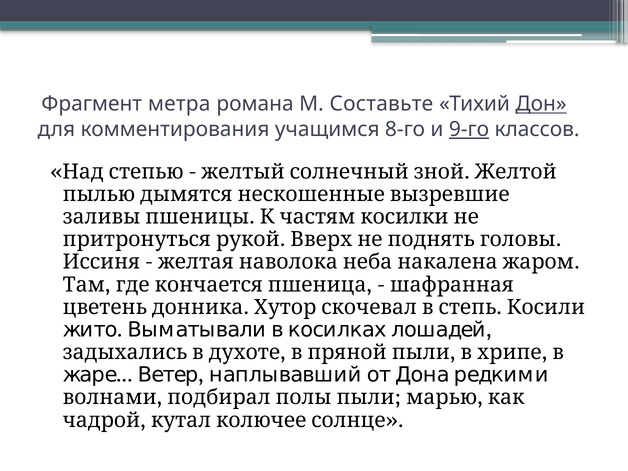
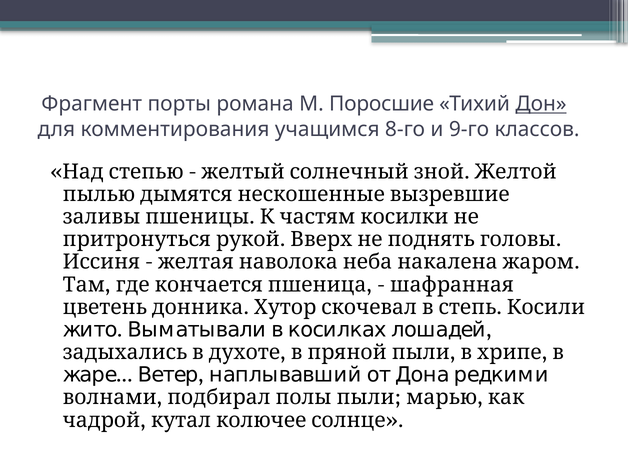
метра: метра -> порты (179, 104)
Составьте: Составьте -> Поросшие (382, 104)
9-го underline: present -> none (469, 129)
